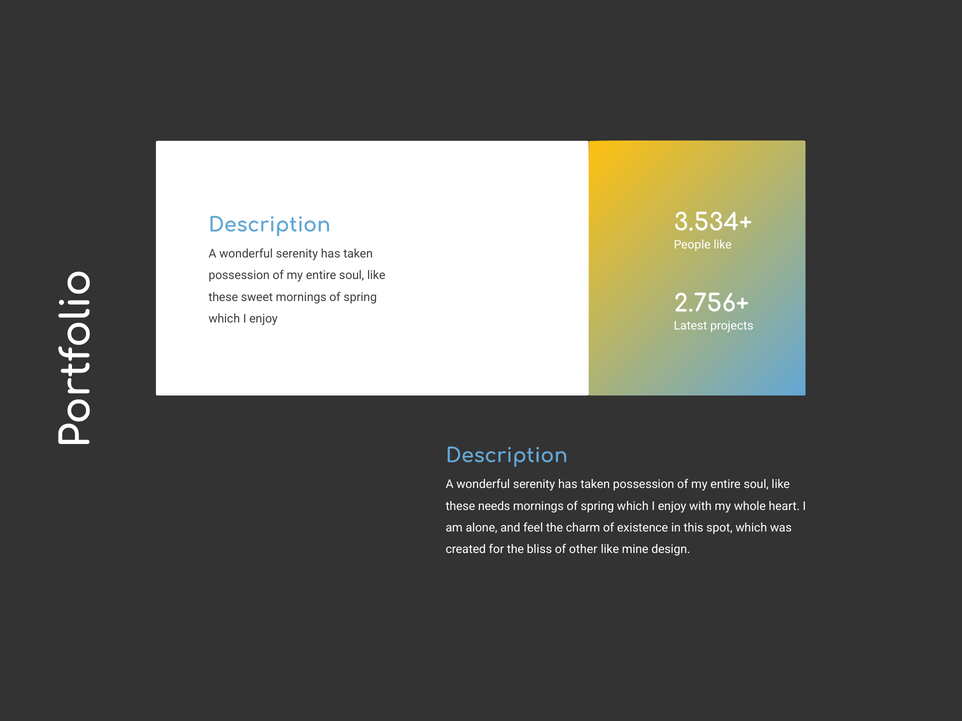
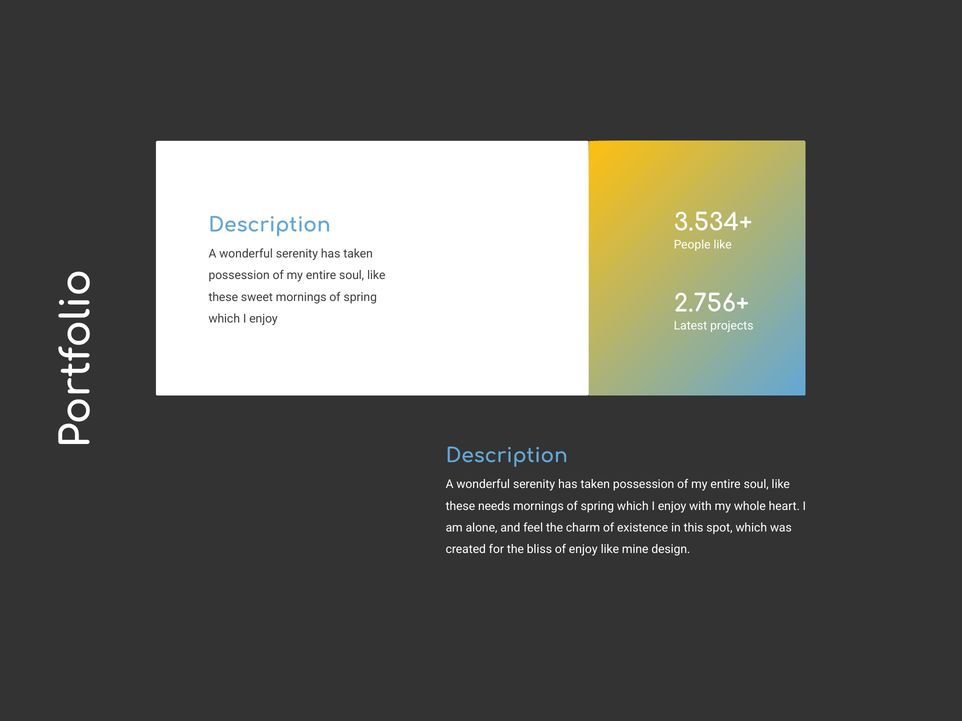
of other: other -> enjoy (583, 550)
